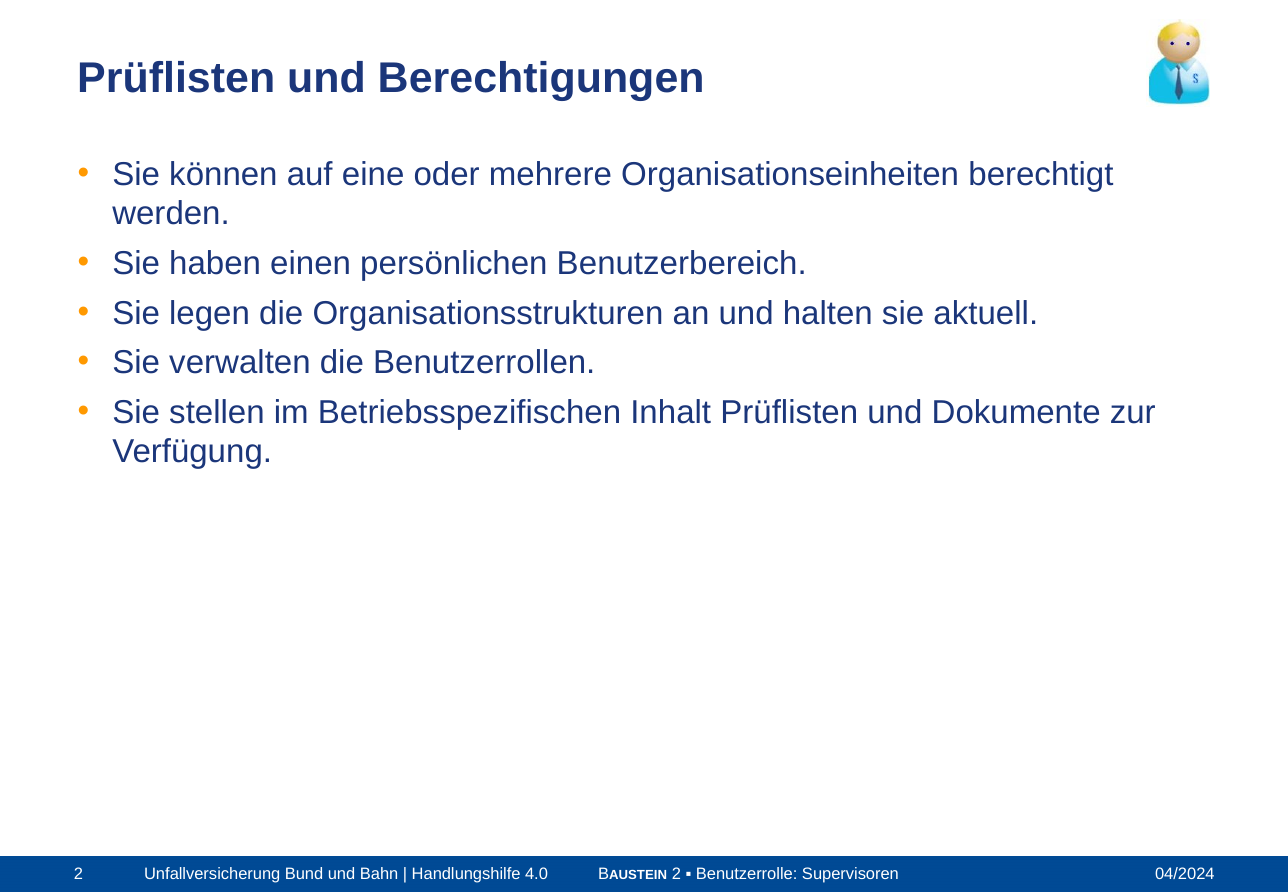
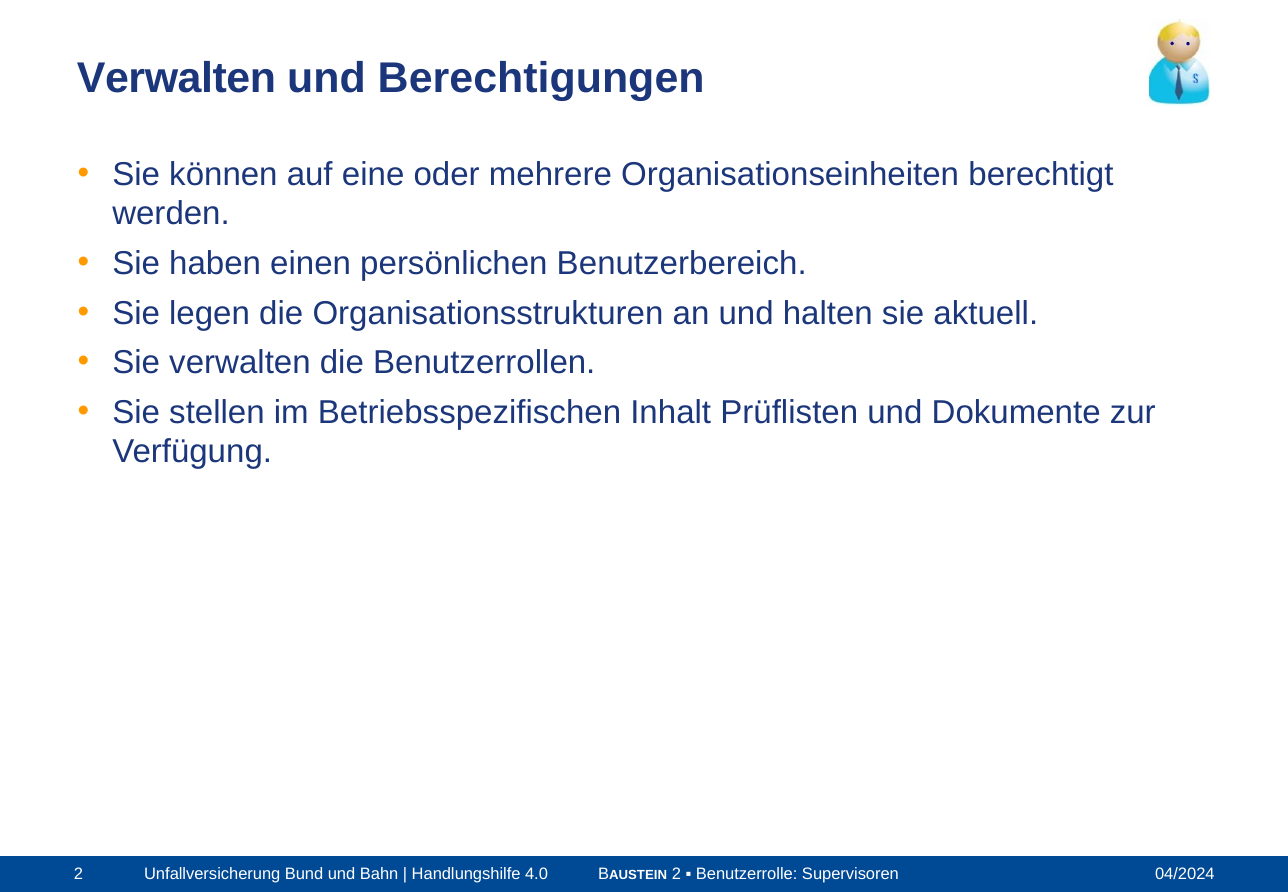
Prüflisten: Prüflisten -> Verwalten (176, 78)
